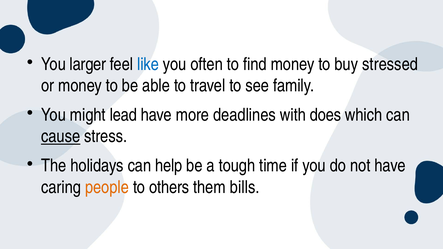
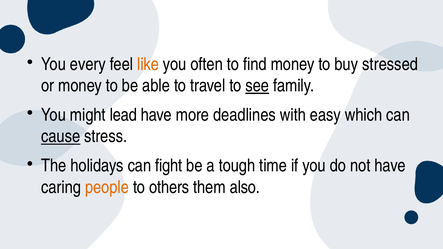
larger: larger -> every (88, 64)
like colour: blue -> orange (148, 64)
see underline: none -> present (257, 86)
does: does -> easy (325, 115)
help: help -> fight (169, 166)
bills: bills -> also (245, 187)
